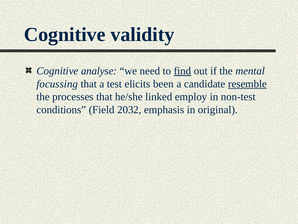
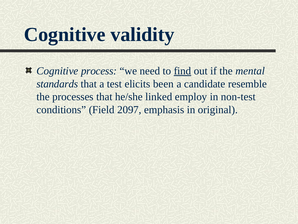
analyse: analyse -> process (99, 71)
focussing: focussing -> standards (57, 84)
resemble underline: present -> none (247, 84)
2032: 2032 -> 2097 (129, 110)
